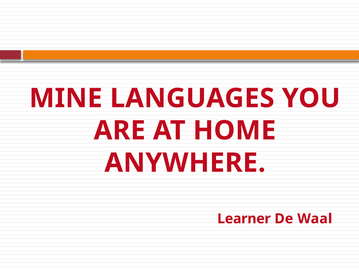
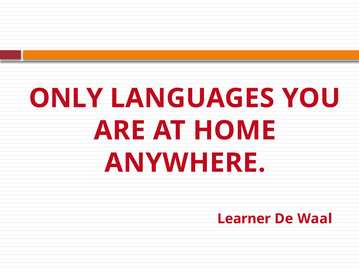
MINE: MINE -> ONLY (66, 98)
